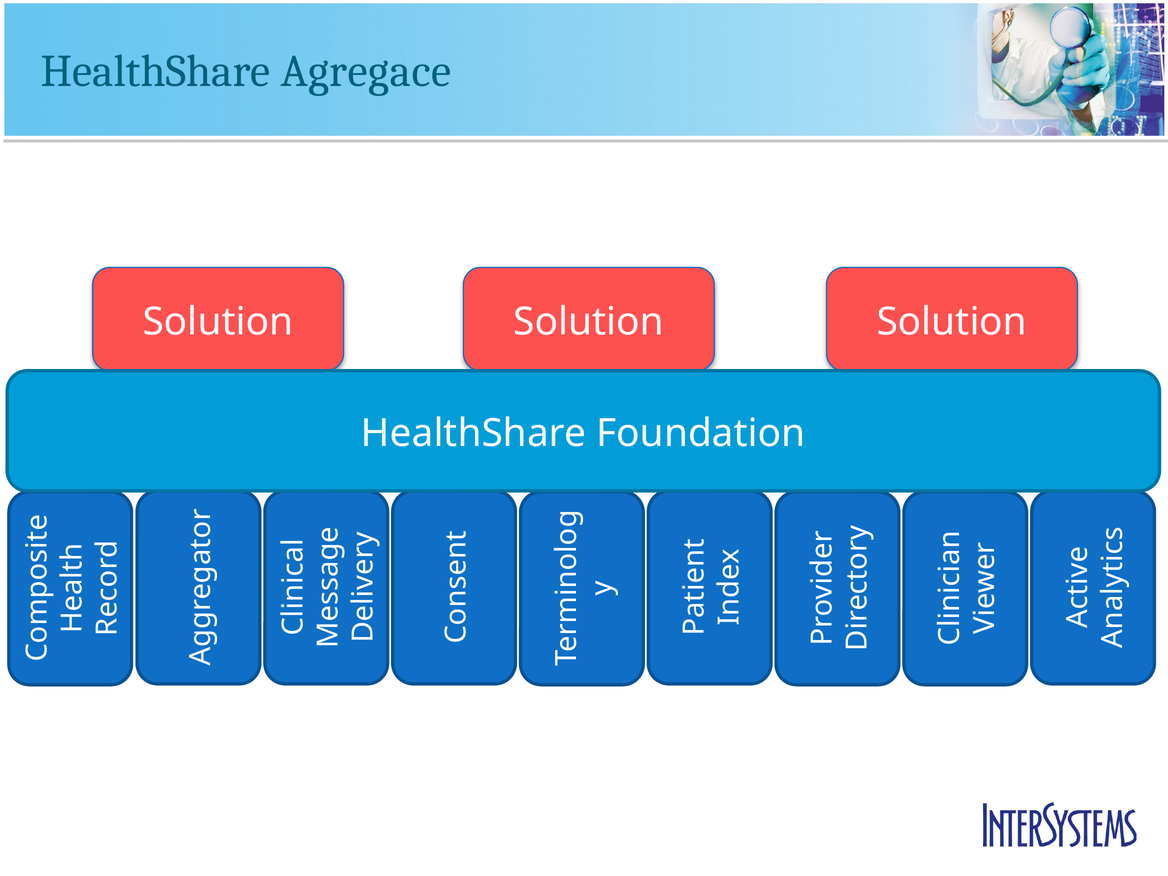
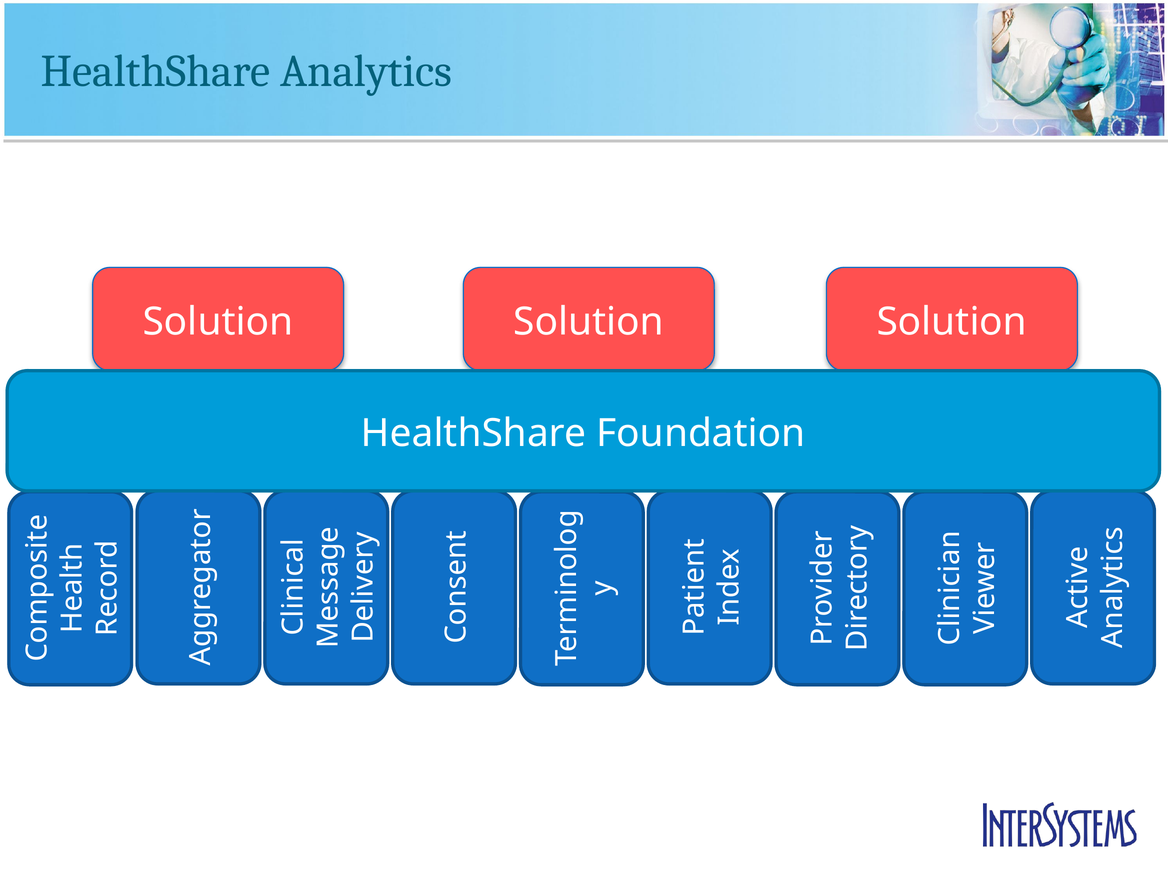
Agregace: Agregace -> Analytics (366, 71)
